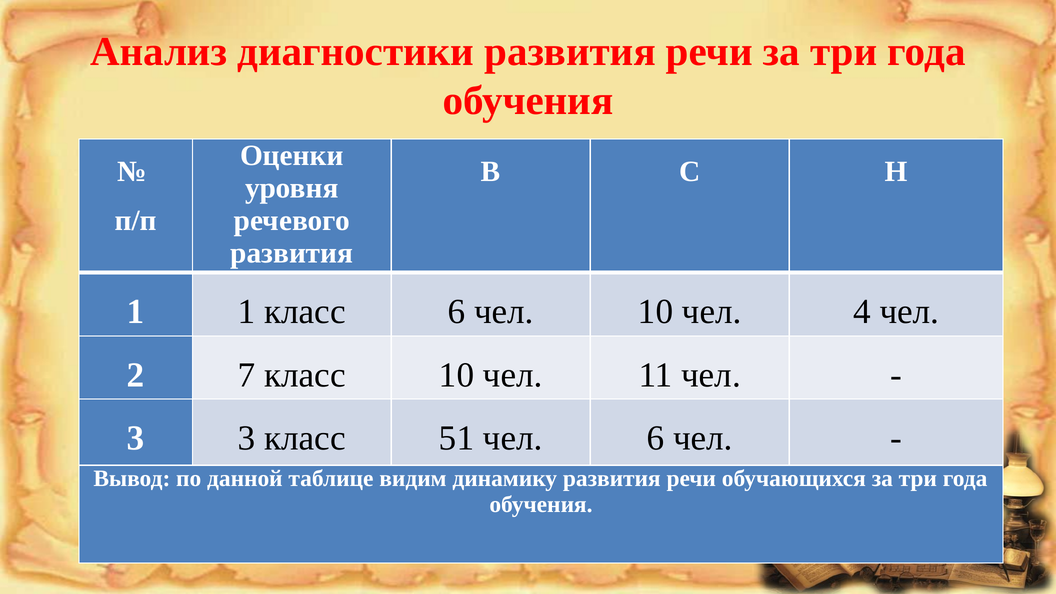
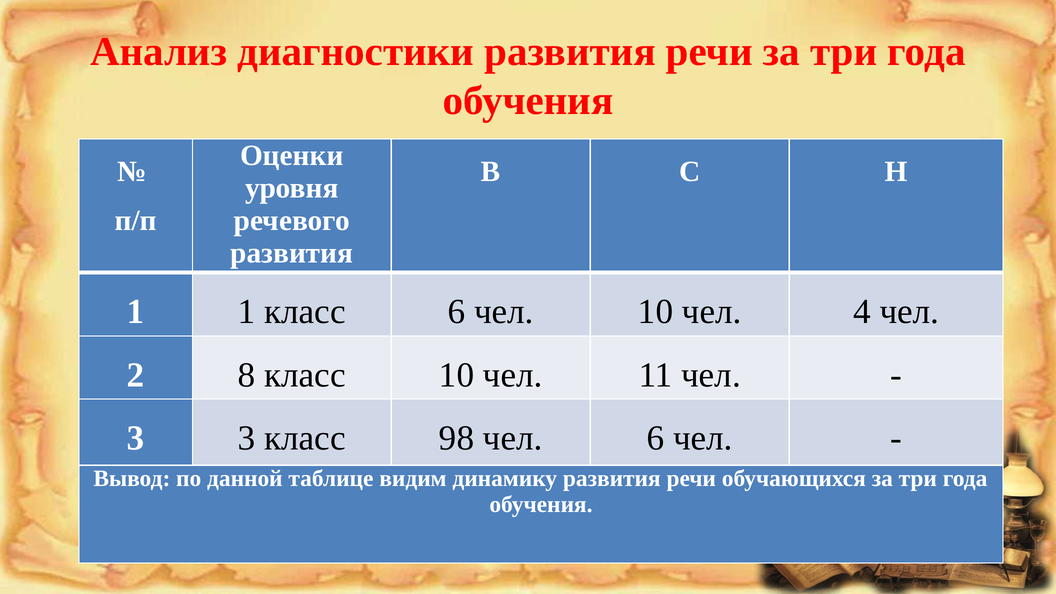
7: 7 -> 8 (247, 375)
51: 51 -> 98 (457, 438)
